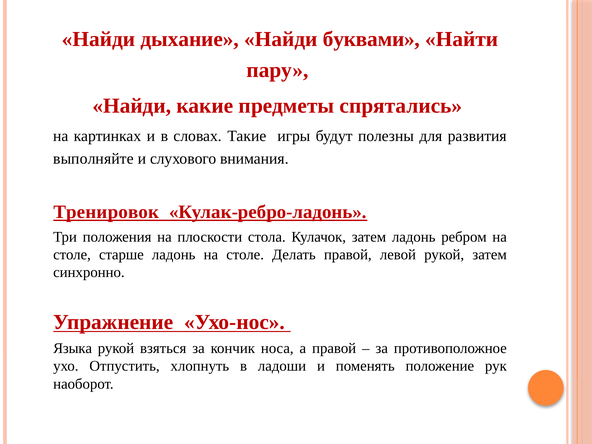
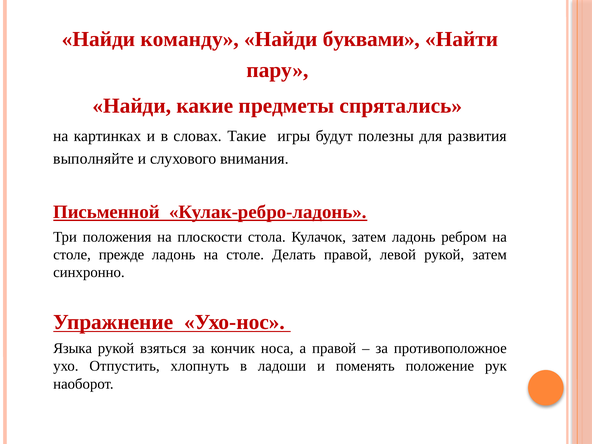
дыхание: дыхание -> команду (190, 39)
Тренировок: Тренировок -> Письменной (106, 212)
старше: старше -> прежде (121, 255)
